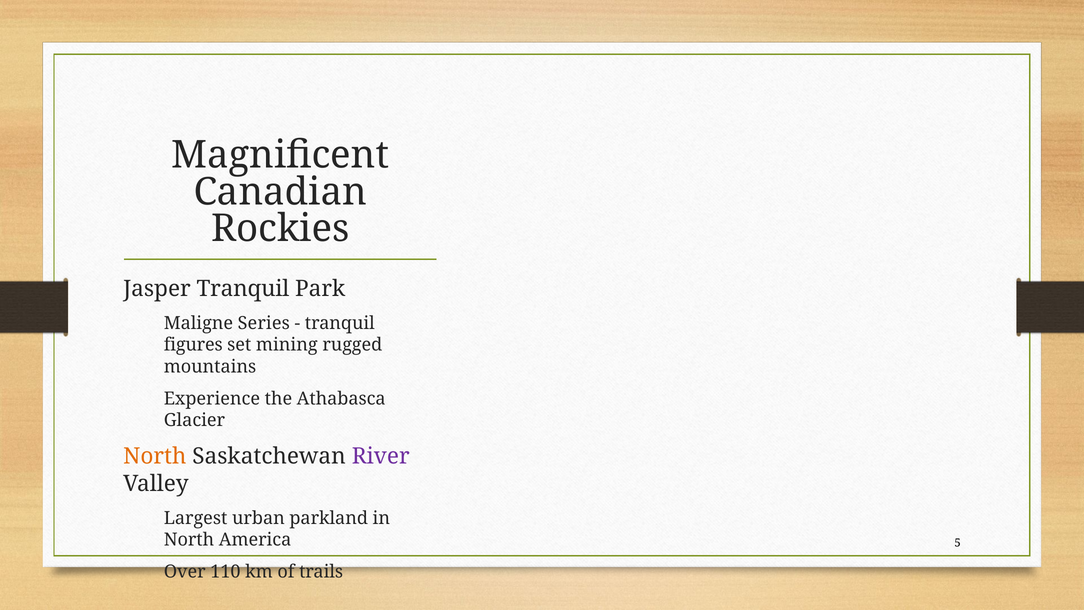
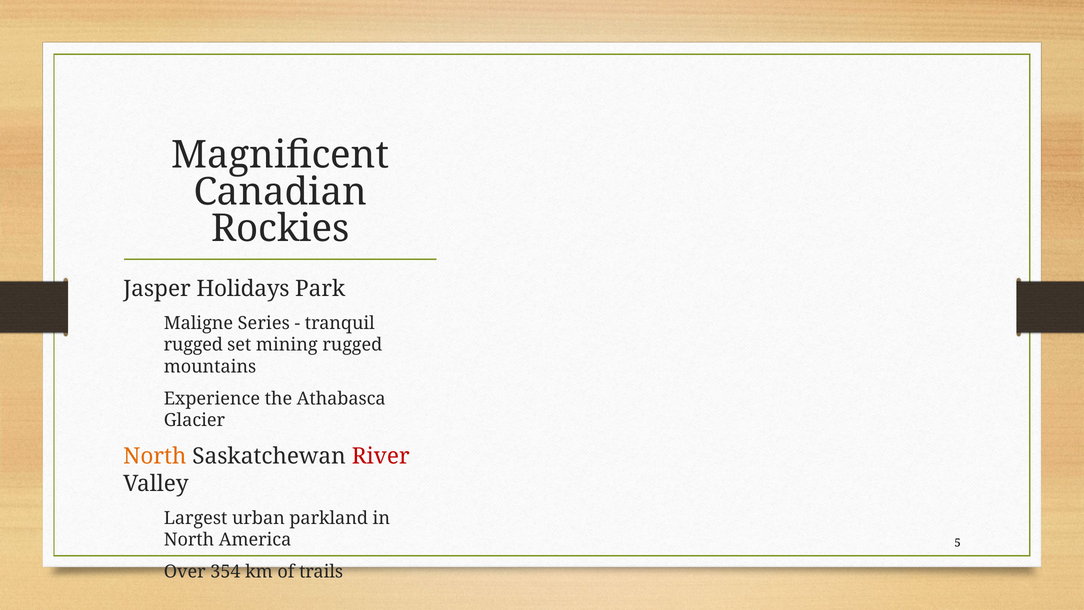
Jasper Tranquil: Tranquil -> Holidays (243, 289)
figures: figures -> rugged (193, 345)
River colour: purple -> red (381, 456)
110: 110 -> 354 (225, 572)
